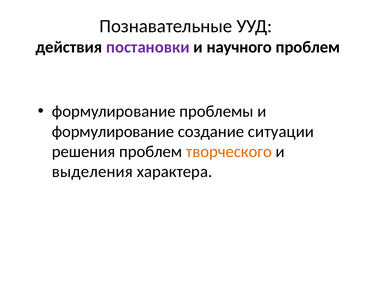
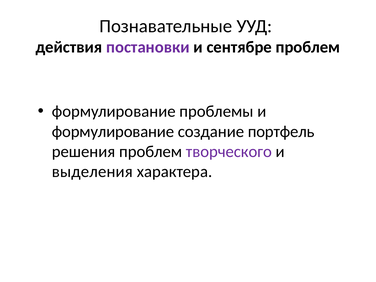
научного: научного -> сентябре (239, 47)
ситуации: ситуации -> портфель (281, 132)
творческого colour: orange -> purple (229, 152)
